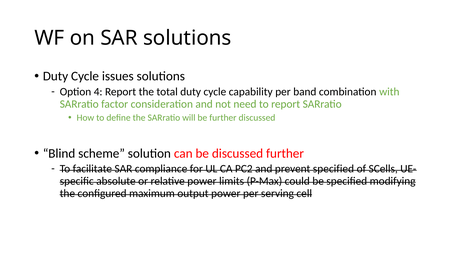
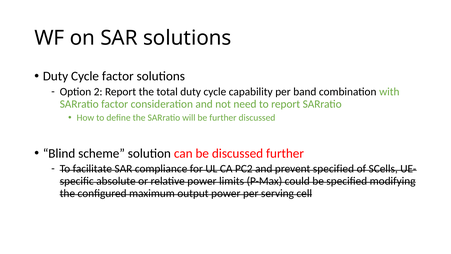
Cycle issues: issues -> factor (118, 76)
4: 4 -> 2 (98, 92)
